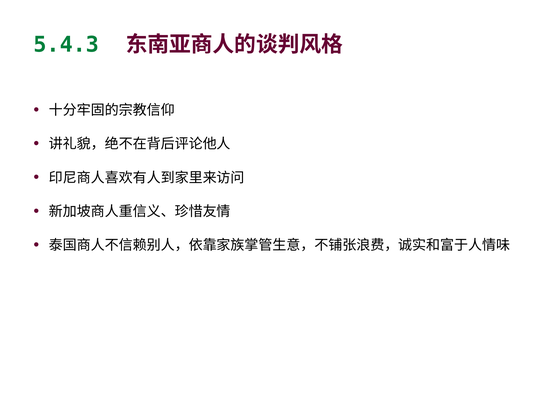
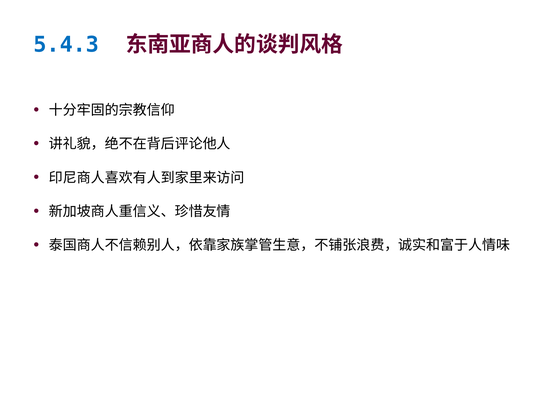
5.4.3 colour: green -> blue (66, 45)
